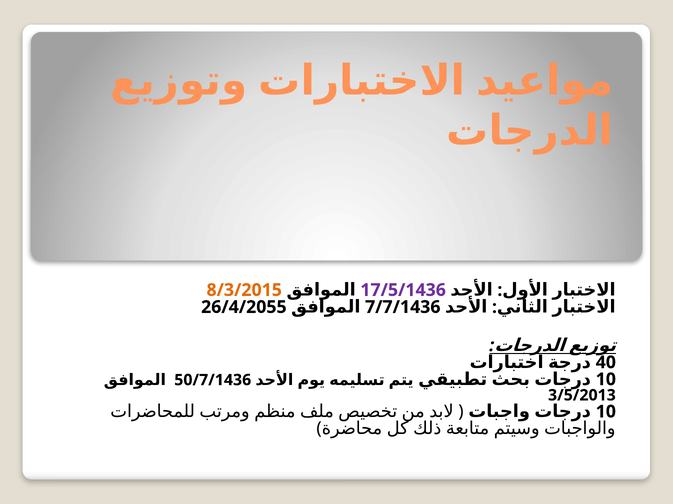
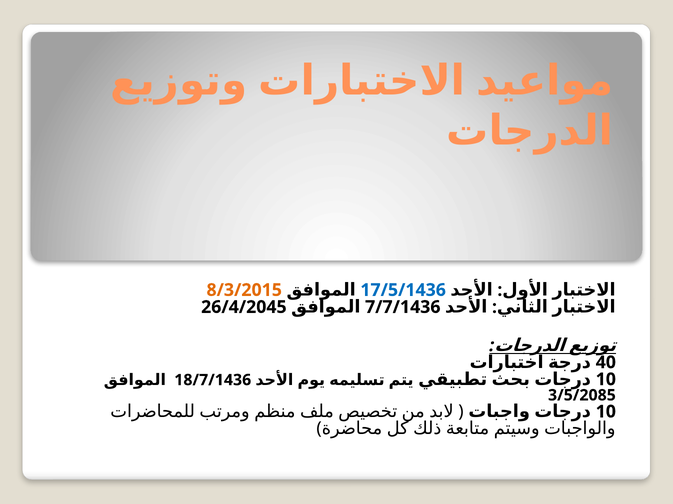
17/5/1436 colour: purple -> blue (403, 290)
26/4/2055: 26/4/2055 -> 26/4/2045 (244, 308)
50/7/1436: 50/7/1436 -> 18/7/1436 (213, 381)
3/5/2013: 3/5/2013 -> 3/5/2085 (582, 396)
